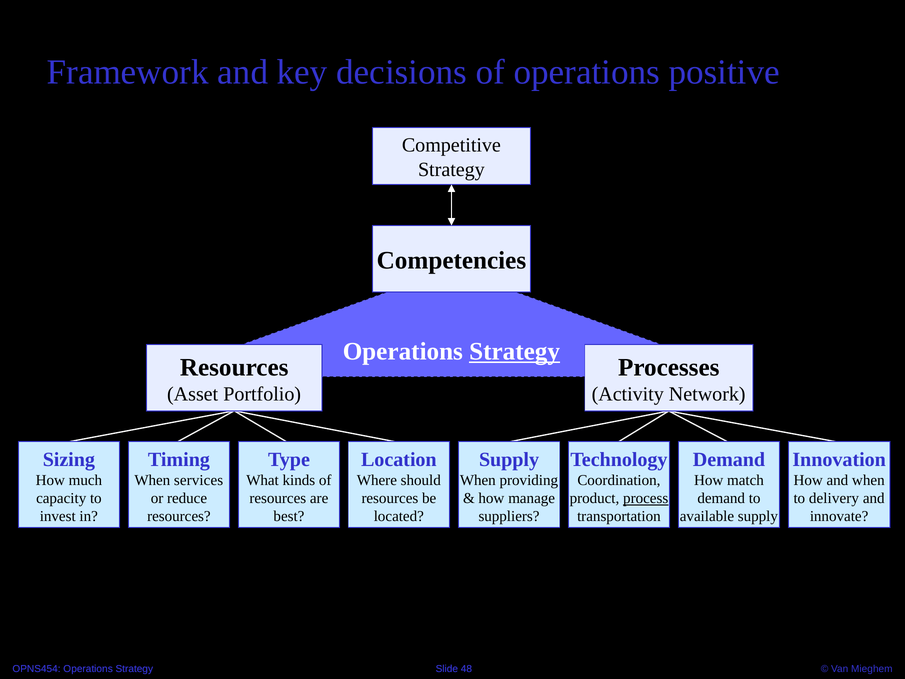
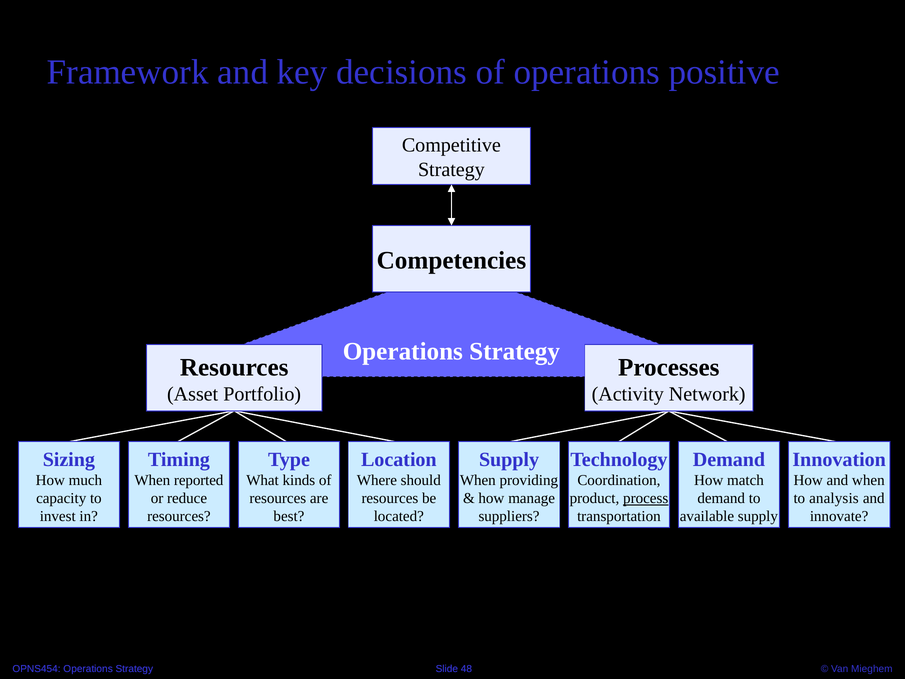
Strategy underline: present -> none (515, 351)
services: services -> reported (199, 480)
delivery: delivery -> analysis (834, 498)
